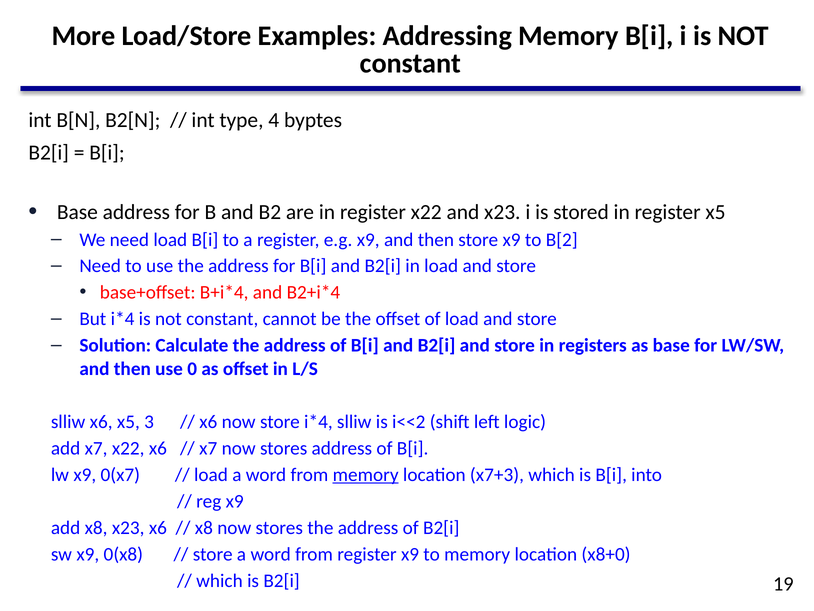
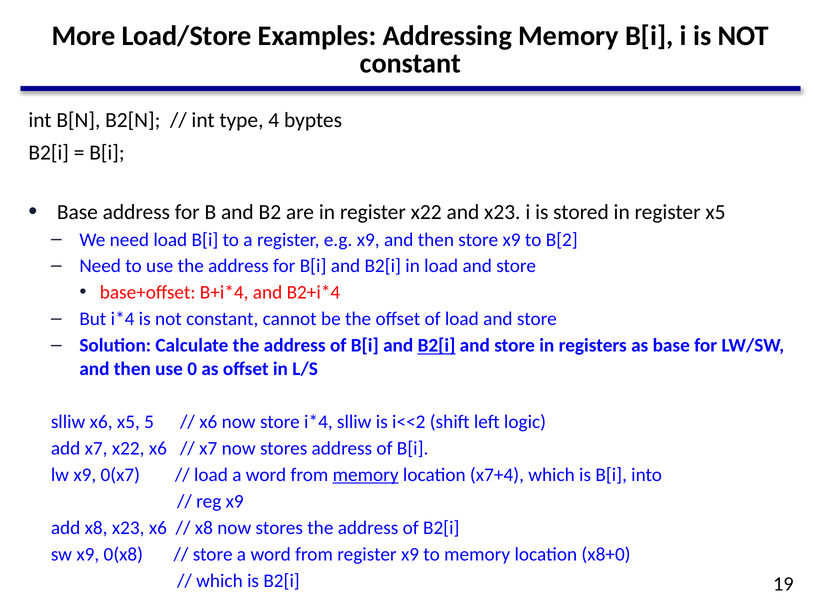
B2[i underline: none -> present (437, 345)
3: 3 -> 5 (149, 421)
x7+3: x7+3 -> x7+4 (497, 474)
